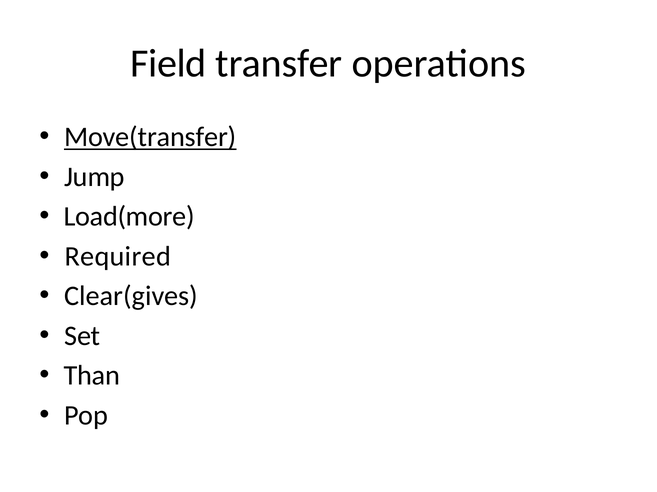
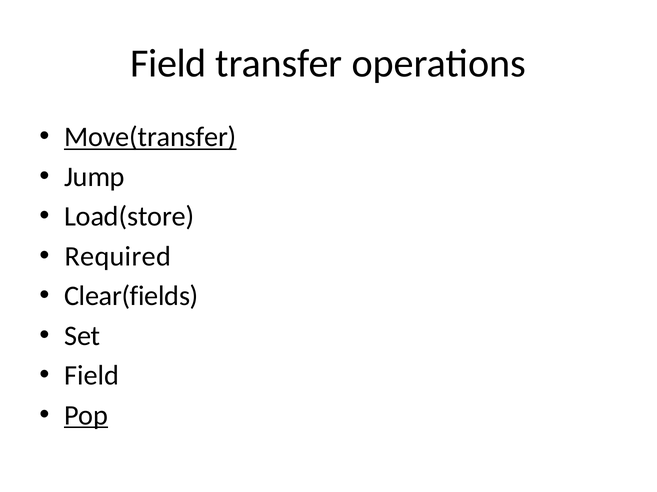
Load(more: Load(more -> Load(store (129, 217)
Clear(gives: Clear(gives -> Clear(fields (131, 296)
Than: Than -> Field (92, 376)
Pop underline: none -> present (86, 416)
